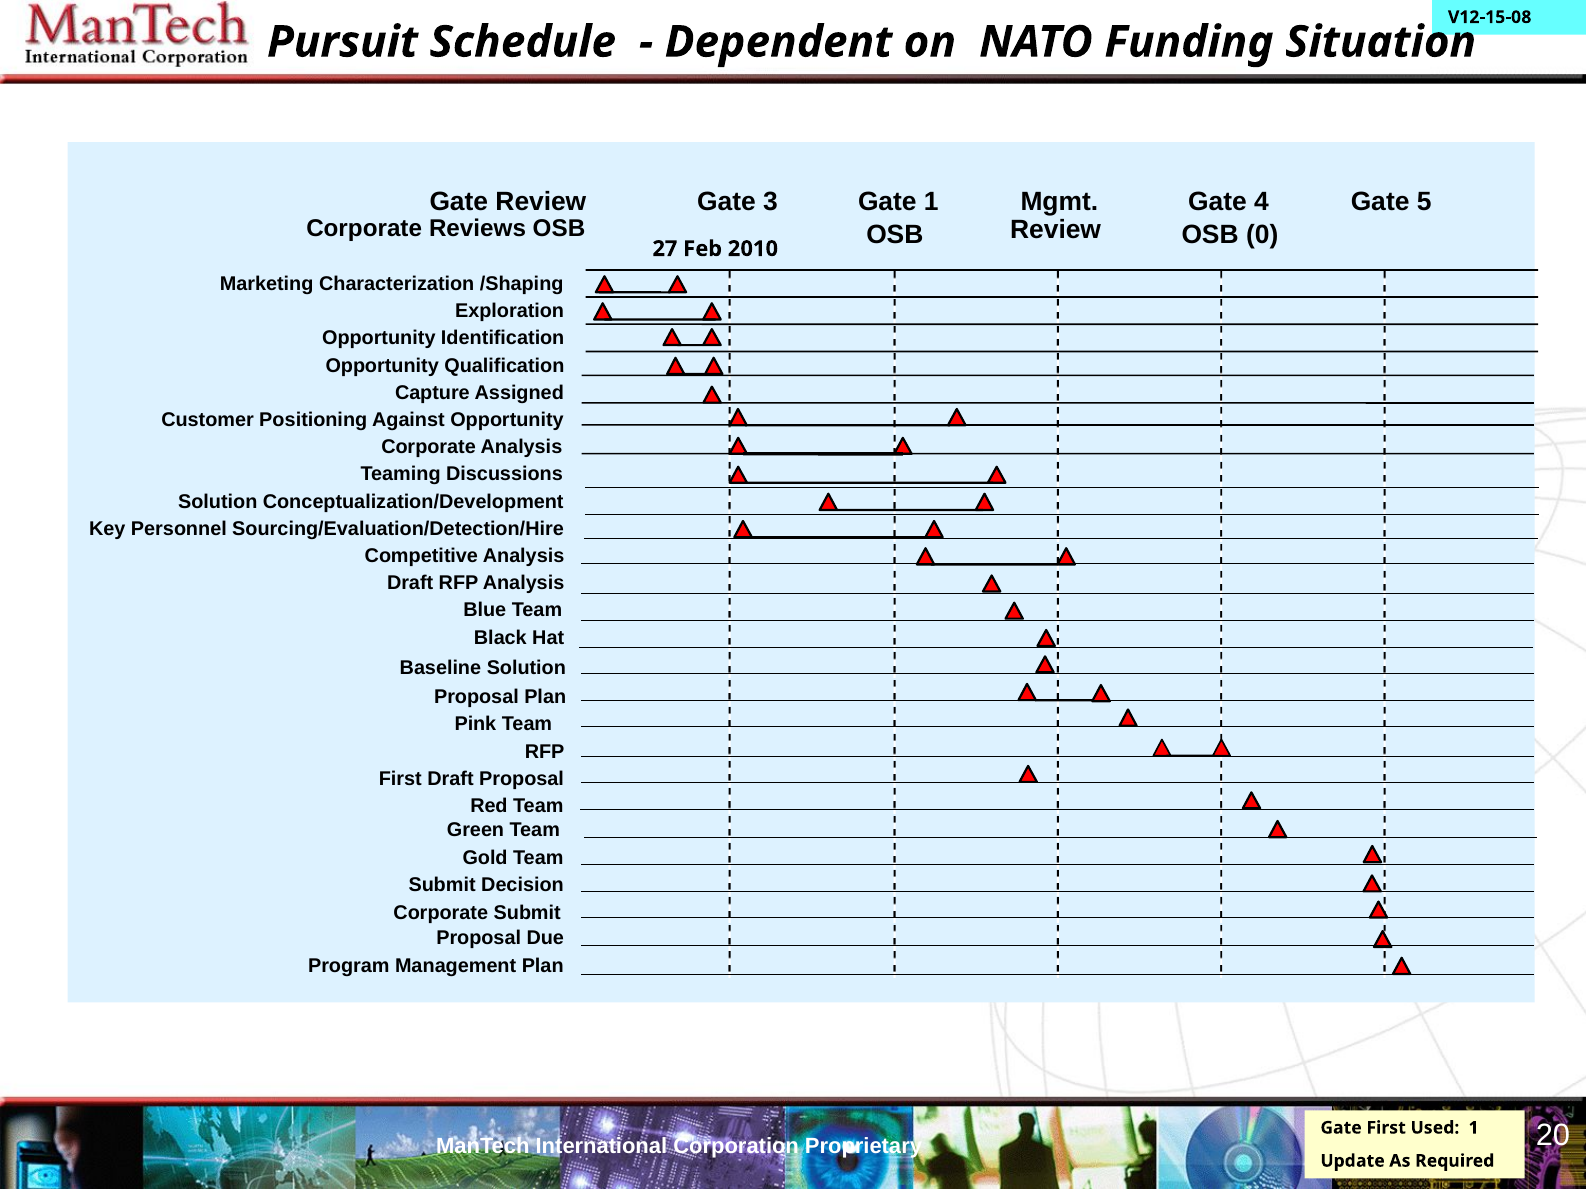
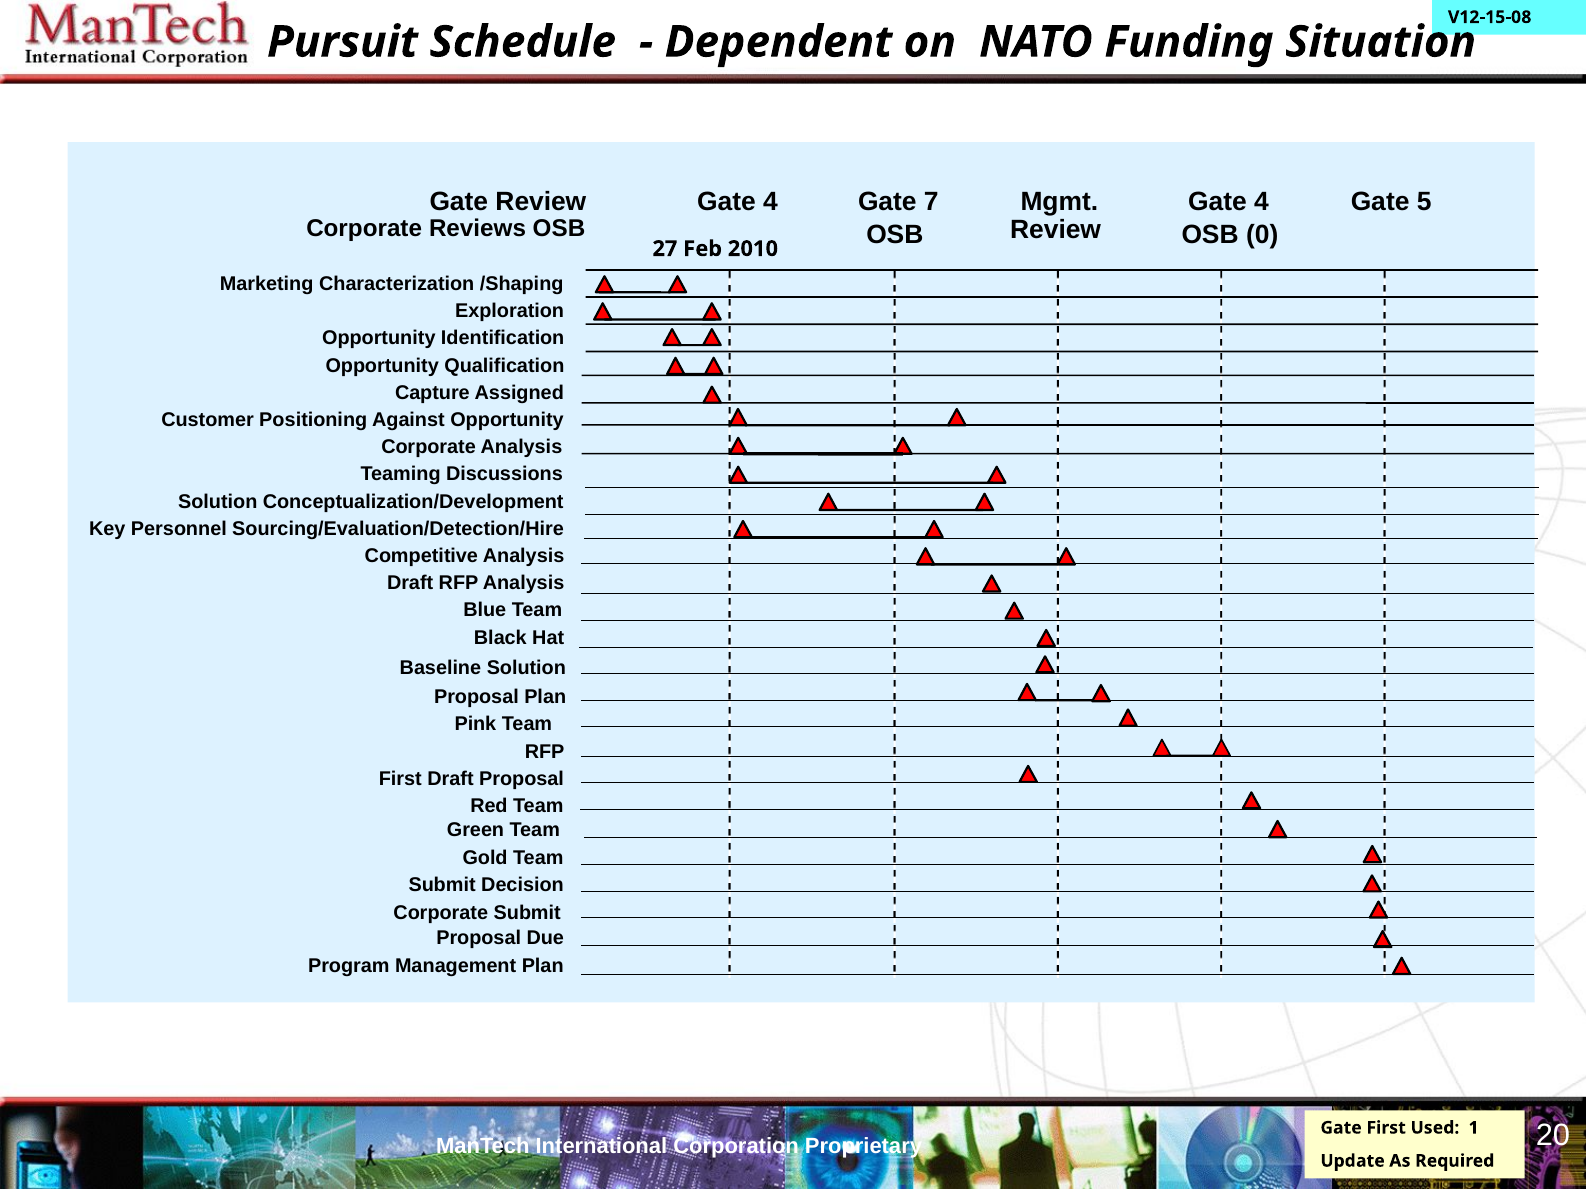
3: 3 -> 4 (771, 202)
Gate 1: 1 -> 7 (931, 202)
